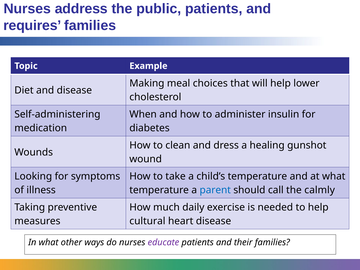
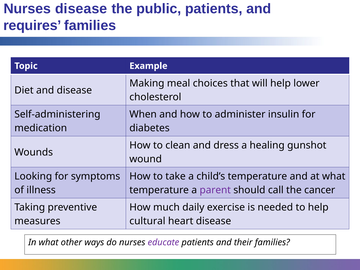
Nurses address: address -> disease (81, 9)
parent colour: blue -> purple (215, 190)
calmly: calmly -> cancer (320, 190)
